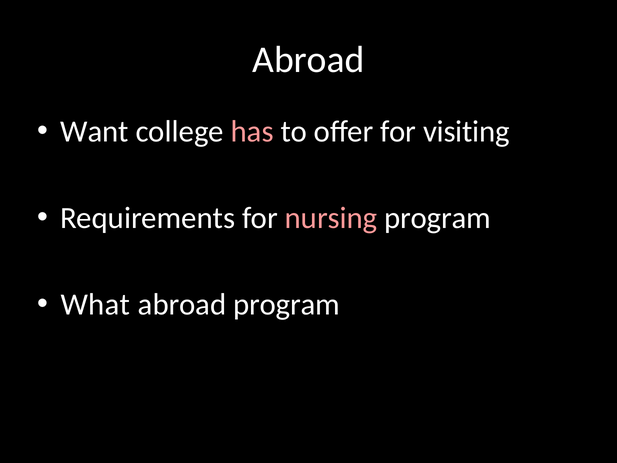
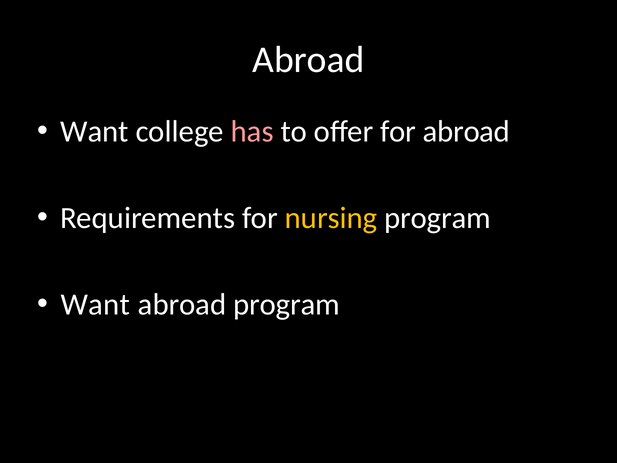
for visiting: visiting -> abroad (466, 132)
nursing colour: pink -> yellow (331, 218)
What: What -> Want (95, 304)
